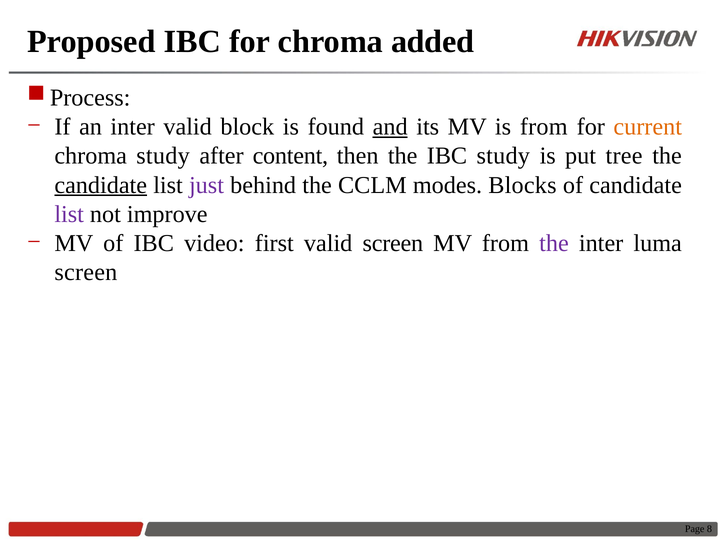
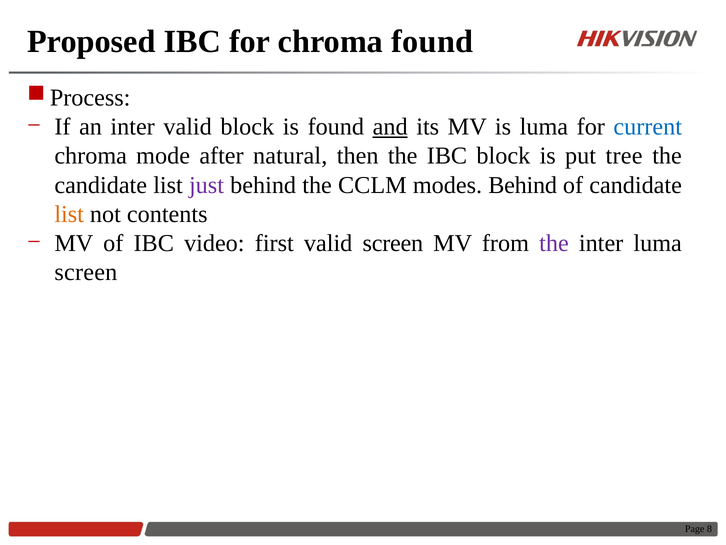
chroma added: added -> found (432, 42)
is from: from -> luma (544, 127)
current colour: orange -> blue (648, 127)
chroma study: study -> mode (163, 156)
content: content -> natural (290, 156)
IBC study: study -> block (503, 156)
candidate underline: present -> none (101, 185)
modes Blocks: Blocks -> Behind (523, 185)
list colour: purple -> orange (69, 214)
improve: improve -> contents (167, 214)
